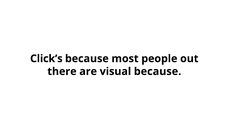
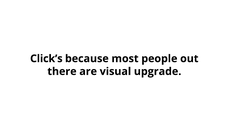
visual because: because -> upgrade (158, 72)
